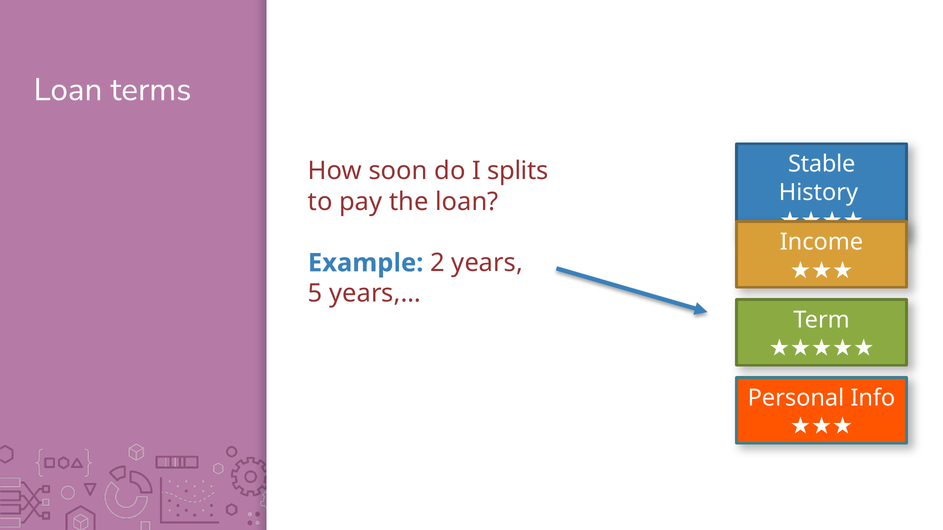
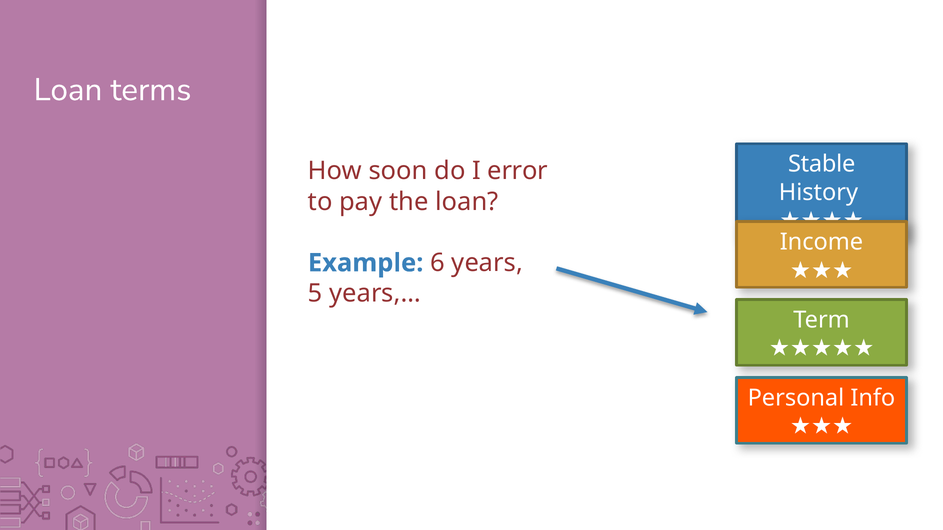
splits: splits -> error (518, 171)
2: 2 -> 6 (437, 263)
